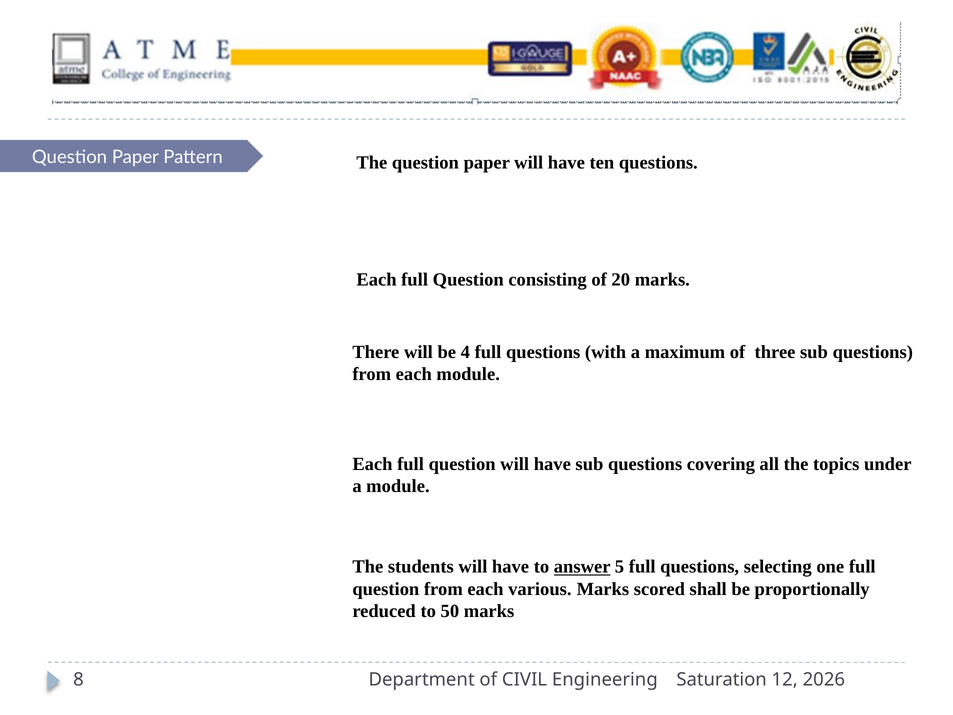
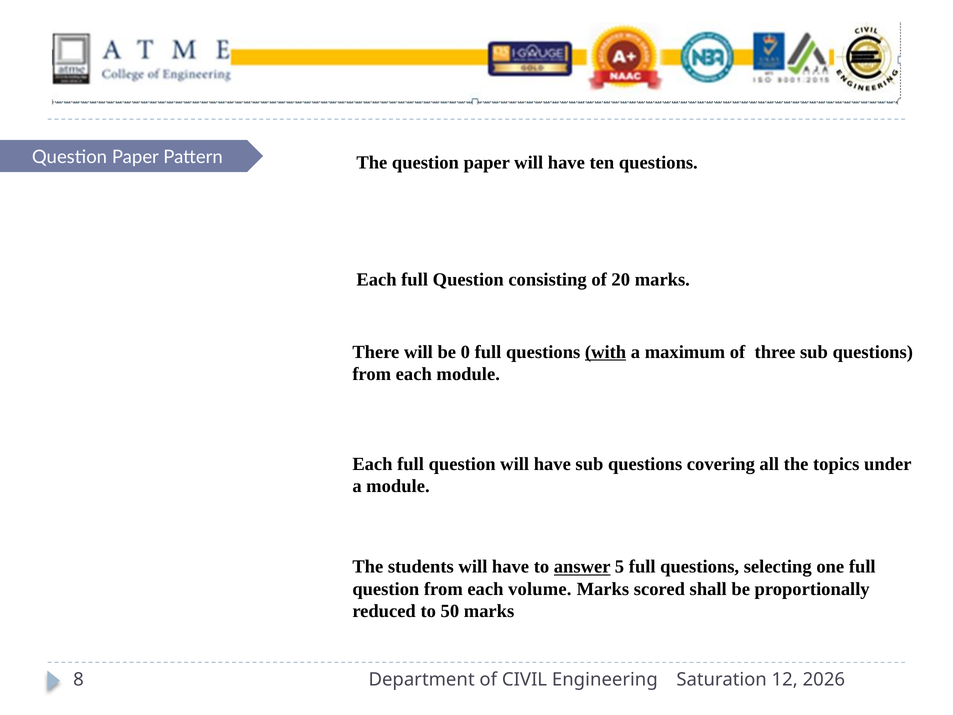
4: 4 -> 0 (465, 352)
with underline: none -> present (606, 352)
various: various -> volume (540, 589)
